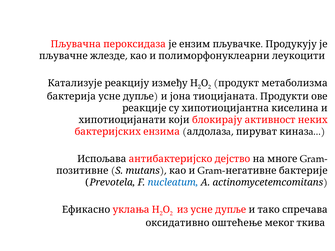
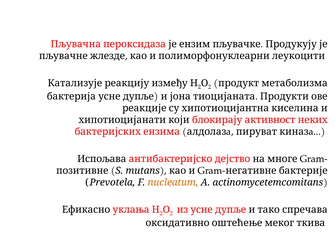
nucleatum colour: blue -> orange (173, 183)
